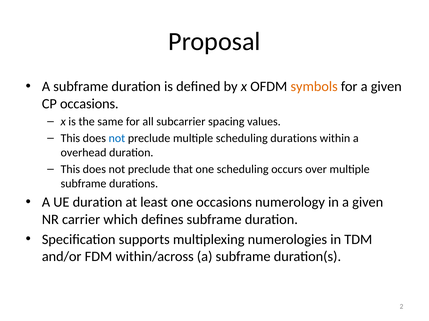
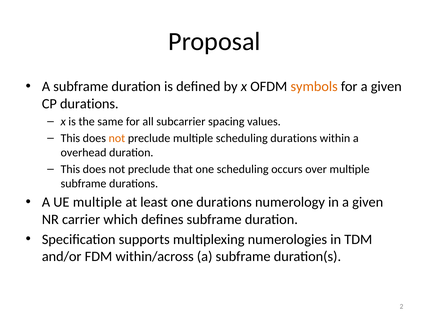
CP occasions: occasions -> durations (89, 104)
not colour: blue -> orange (117, 139)
UE duration: duration -> multiple (97, 203)
one occasions: occasions -> durations (224, 203)
